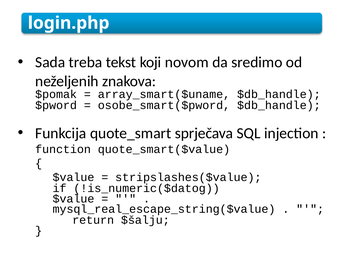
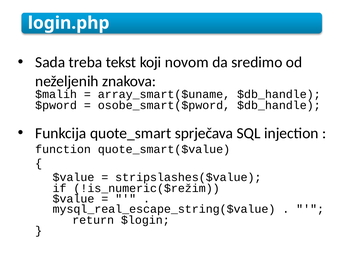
$pomak: $pomak -> $malih (56, 94)
!is_numeric($datog: !is_numeric($datog -> !is_numeric($režim (147, 188)
$šalju: $šalju -> $login (145, 220)
